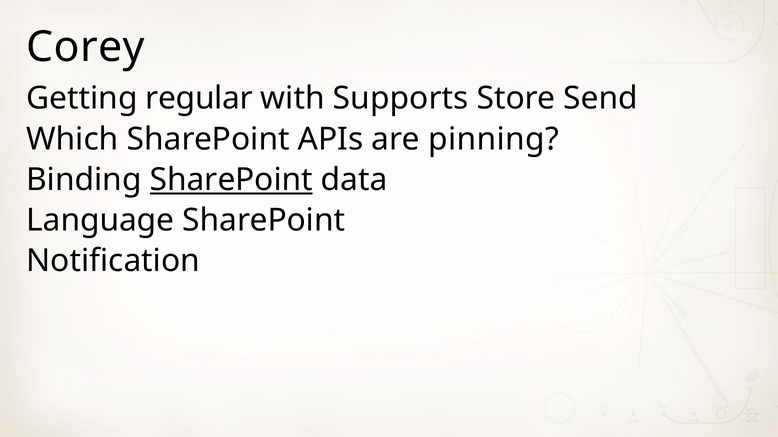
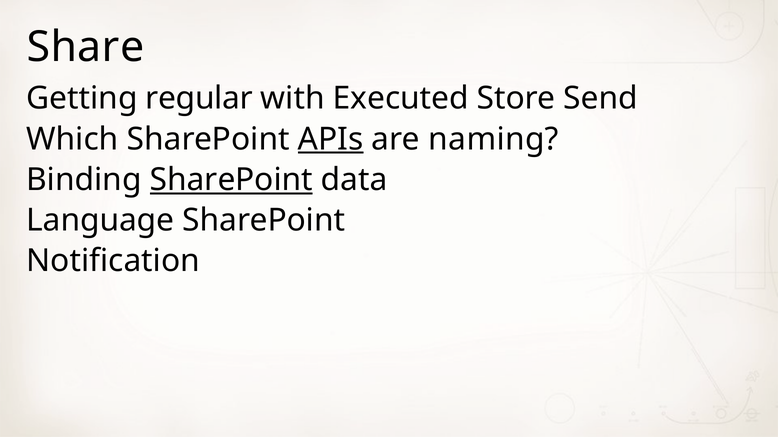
Corey: Corey -> Share (85, 47)
Supports: Supports -> Executed (401, 99)
APIs underline: none -> present (331, 139)
pinning: pinning -> naming (494, 139)
